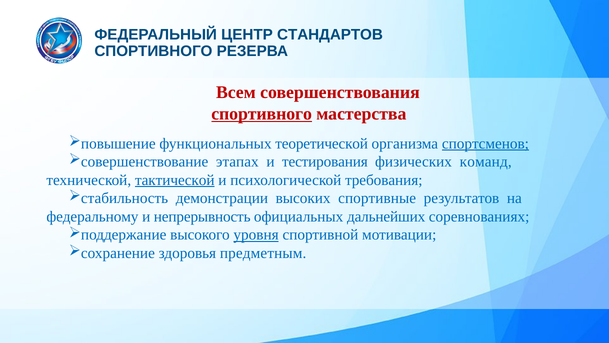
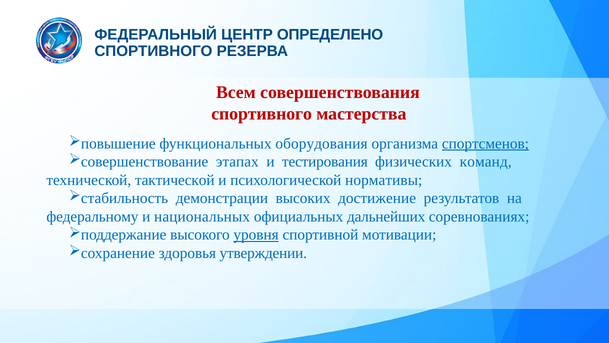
СТАНДАРТОВ: СТАНДАРТОВ -> ОПРЕДЕЛЕНО (330, 35)
спортивного underline: present -> none (262, 114)
теоретической: теоретической -> оборудования (322, 143)
тактической underline: present -> none (175, 180)
требования: требования -> нормативы (384, 180)
спортивные: спортивные -> достижение (377, 198)
непрерывность: непрерывность -> национальных (202, 216)
предметным: предметным -> утверждении (263, 253)
